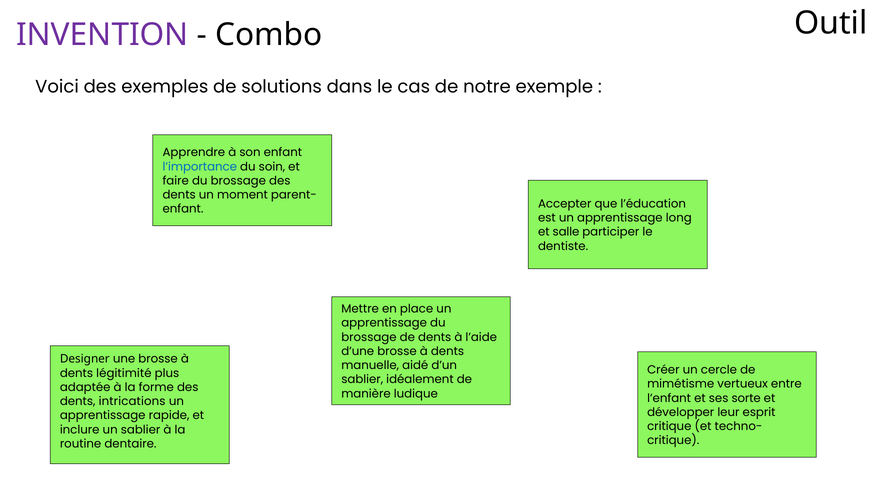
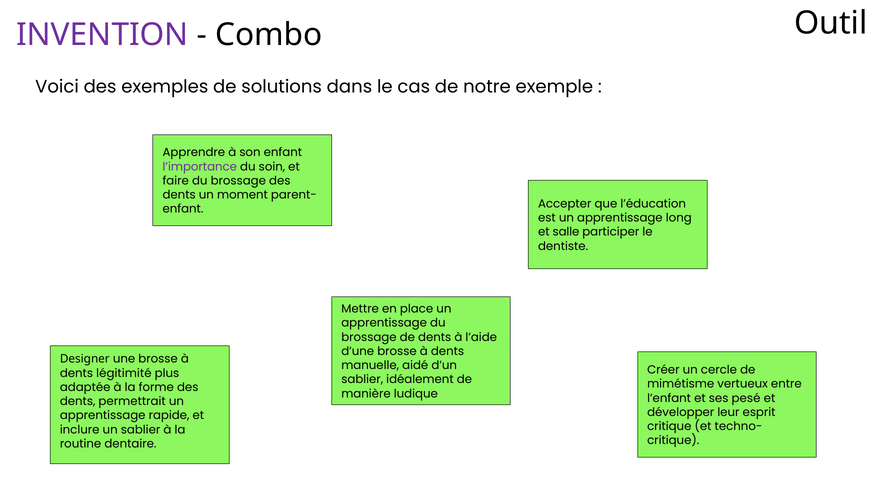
l’importance colour: blue -> purple (200, 167)
sorte: sorte -> pesé (746, 398)
intrications: intrications -> permettrait (132, 402)
